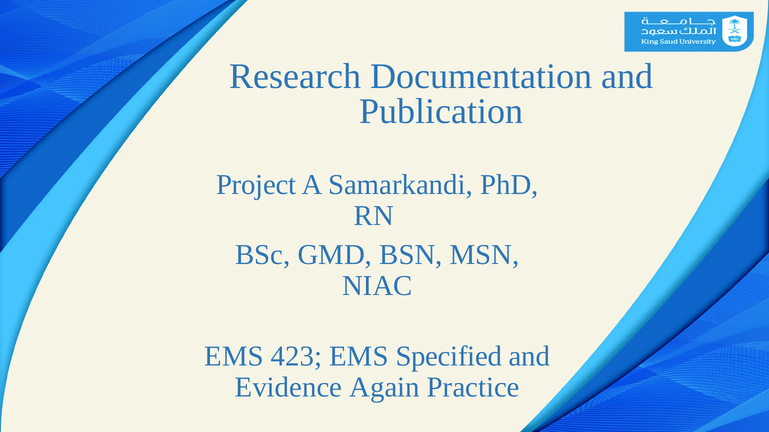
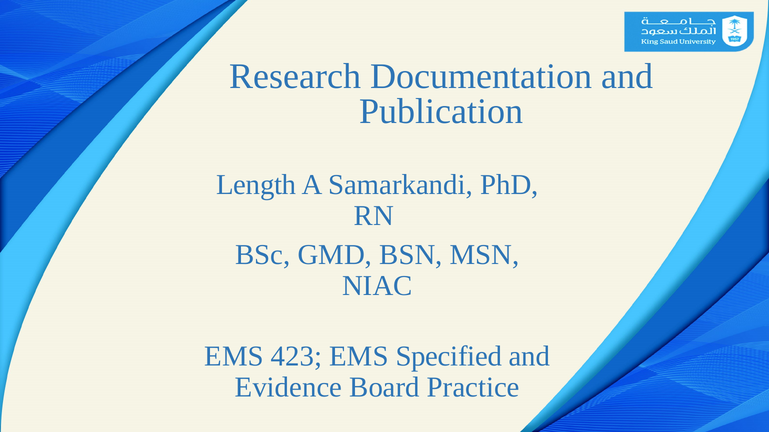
Project: Project -> Length (256, 185)
Again: Again -> Board (385, 388)
